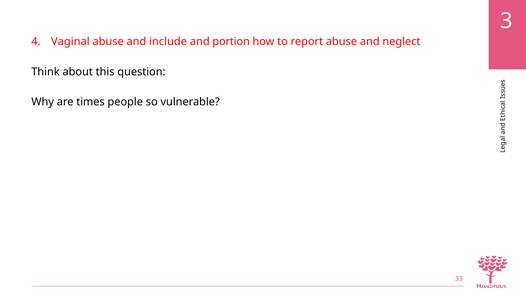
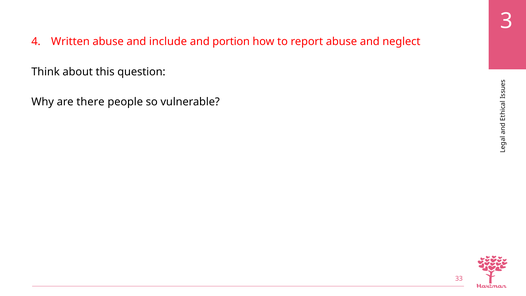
Vaginal: Vaginal -> Written (70, 41)
times: times -> there (90, 102)
